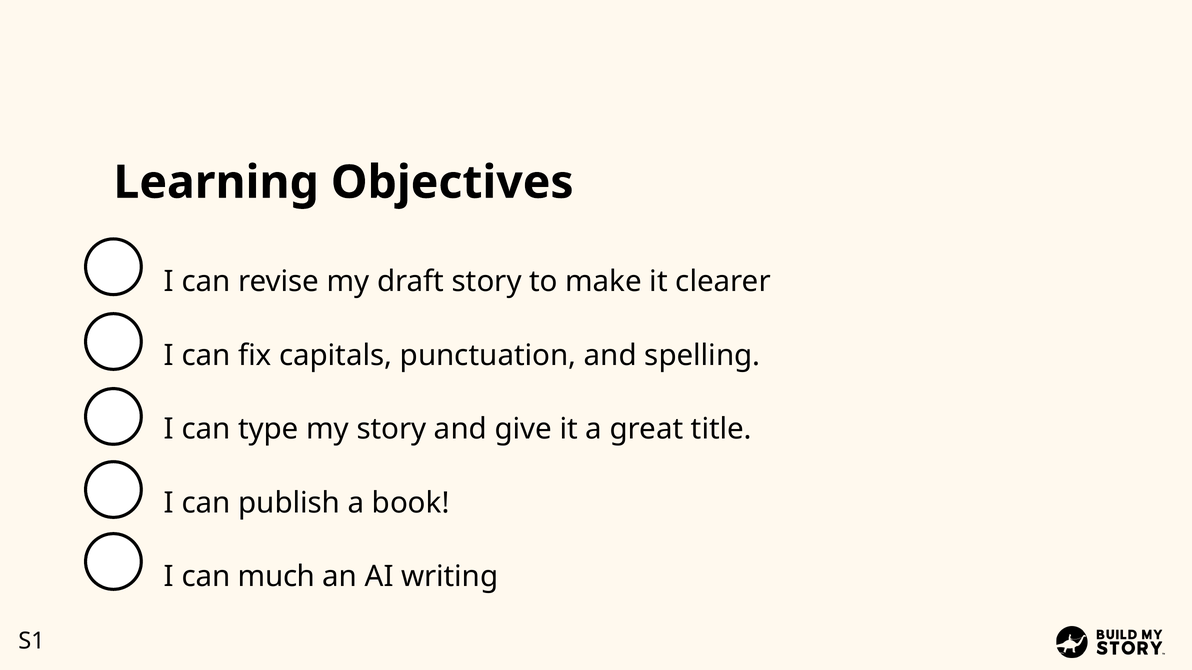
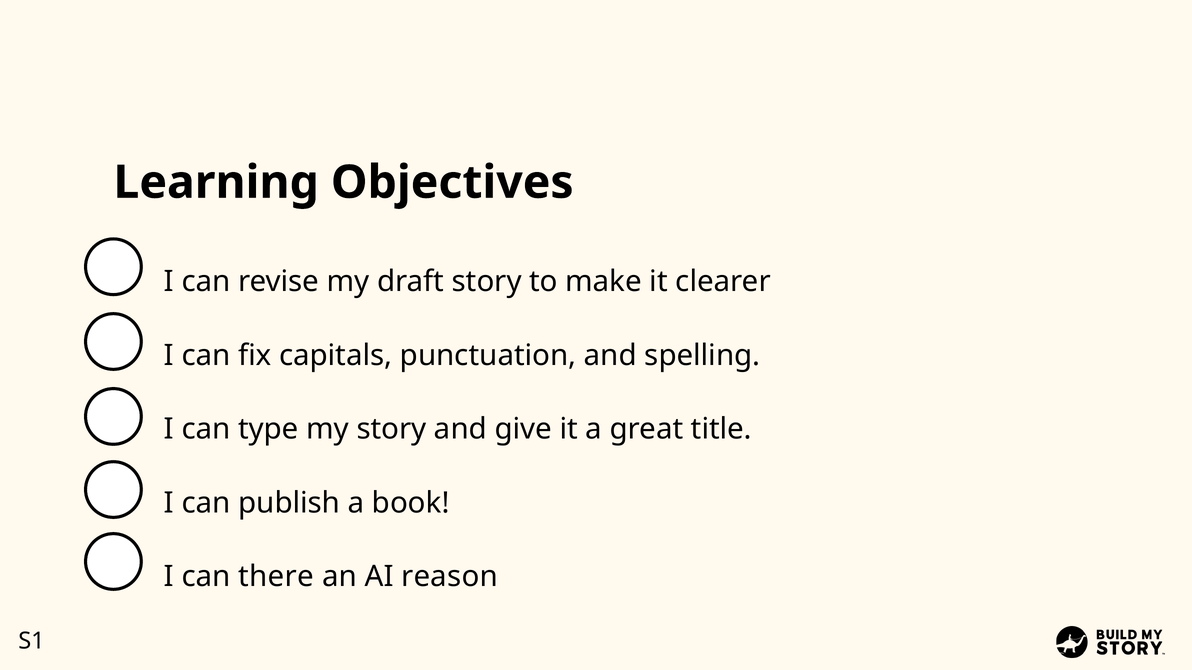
much: much -> there (276, 577)
writing: writing -> reason (450, 577)
